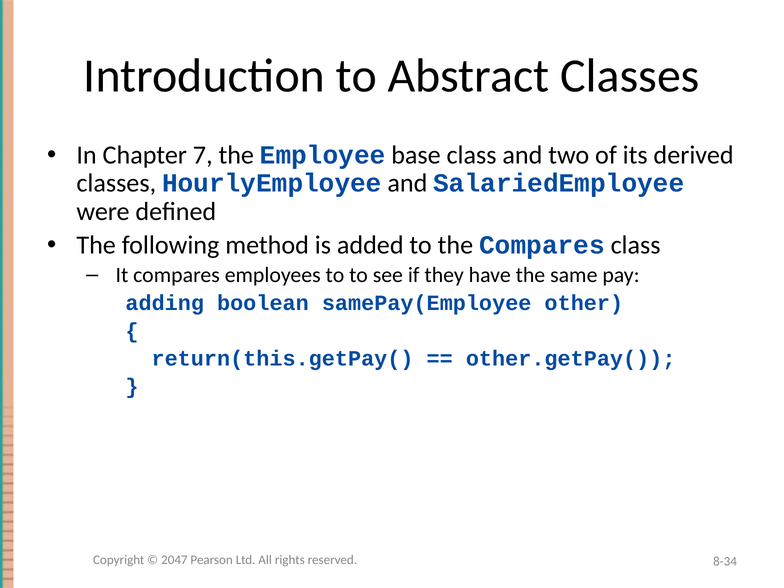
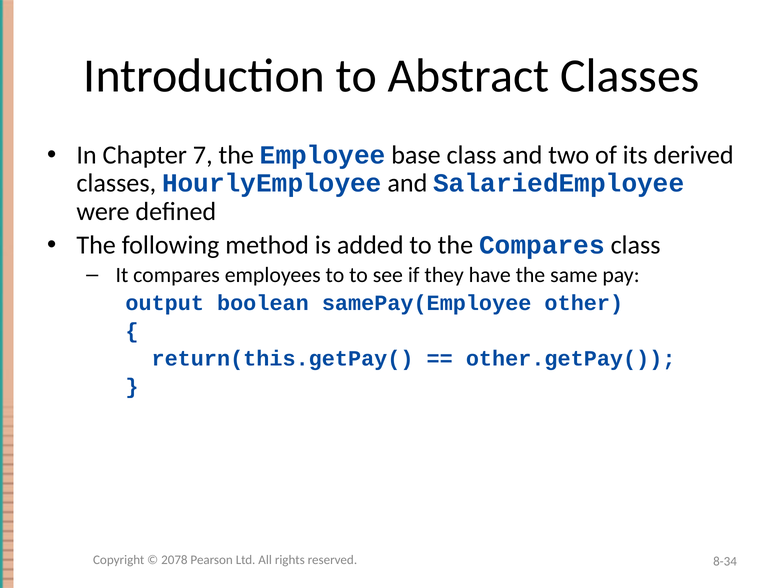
adding: adding -> output (165, 303)
2047: 2047 -> 2078 (174, 560)
